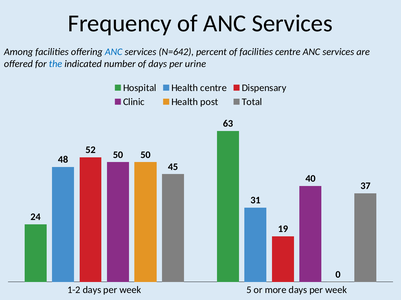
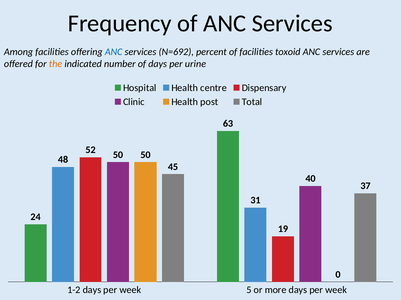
N=642: N=642 -> N=692 (176, 52)
facilities centre: centre -> toxoid (288, 52)
the colour: blue -> orange (56, 64)
